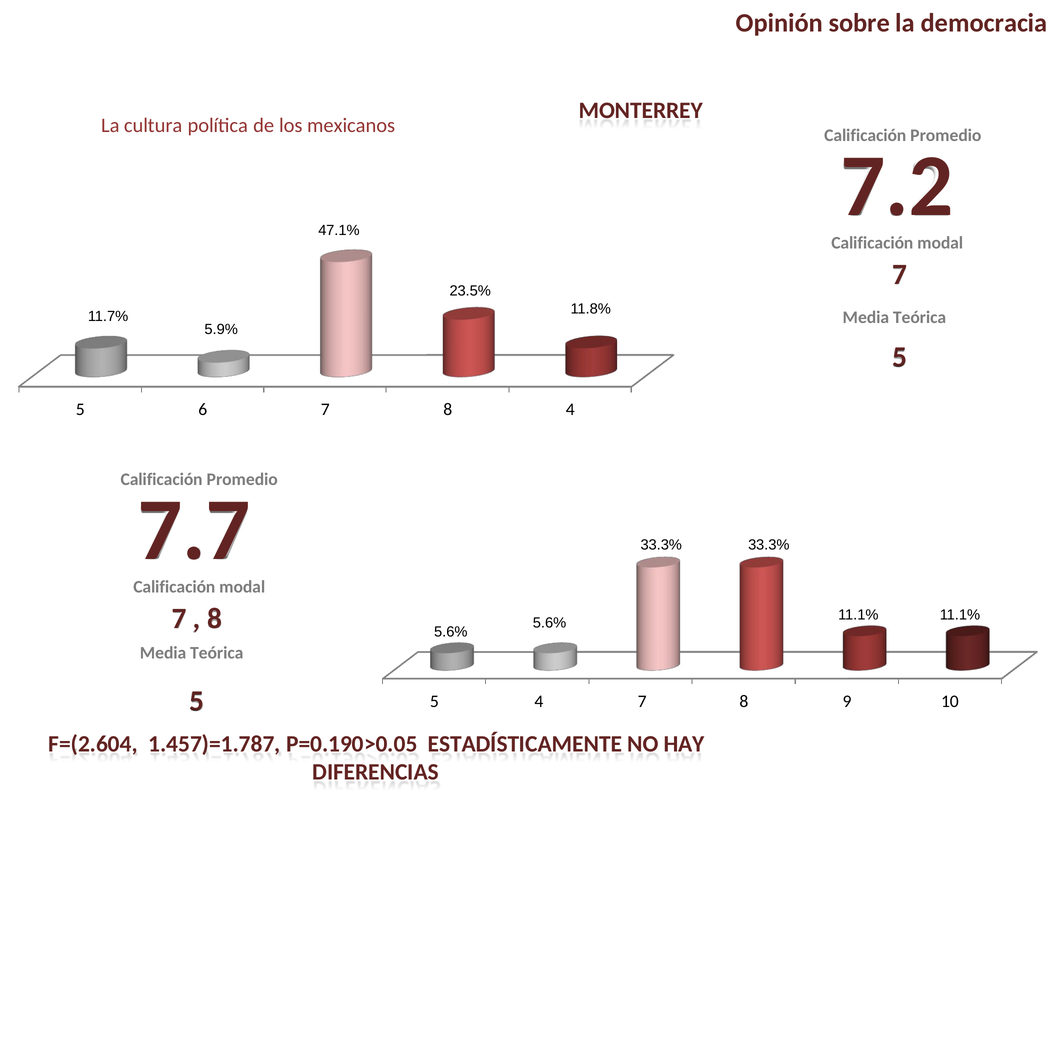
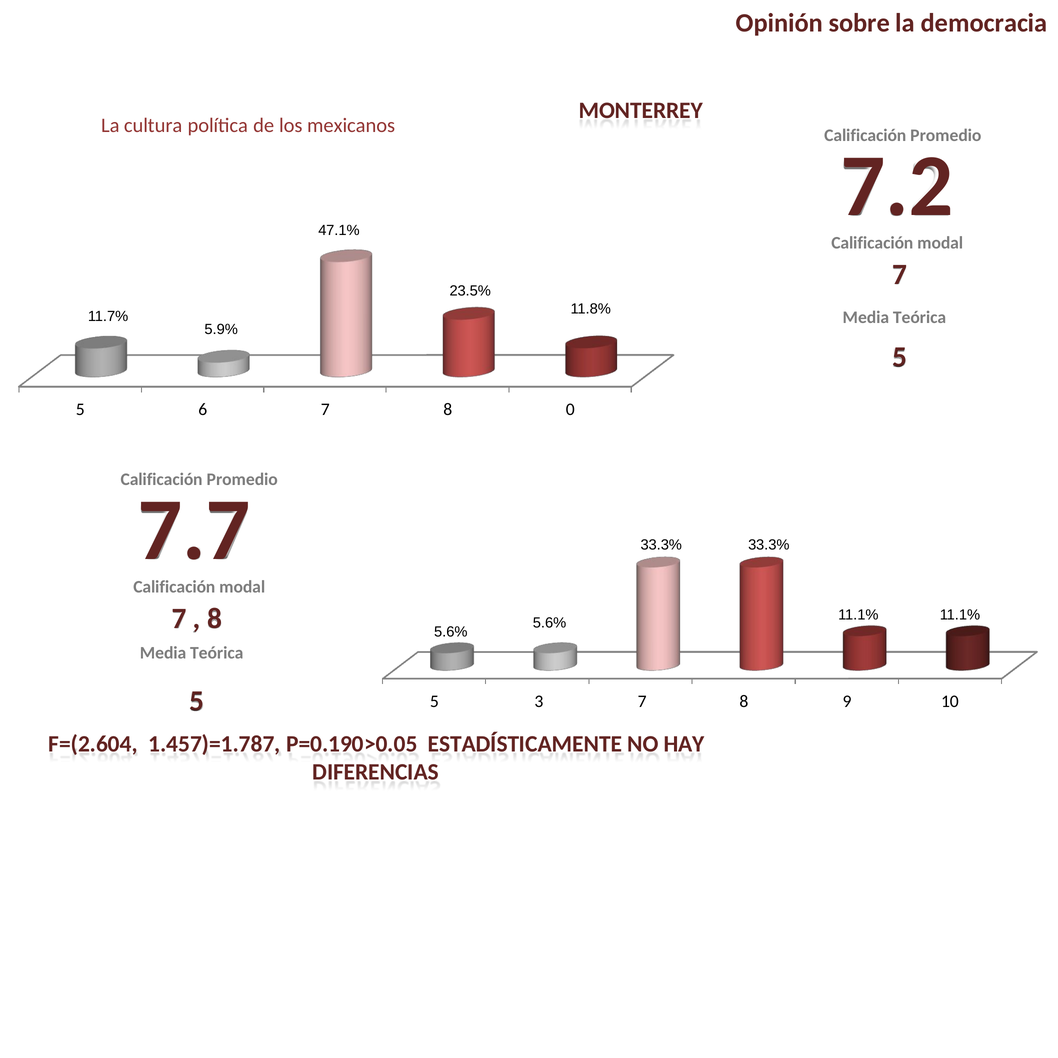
8 4: 4 -> 0 (570, 409)
5 4: 4 -> 3 (539, 701)
